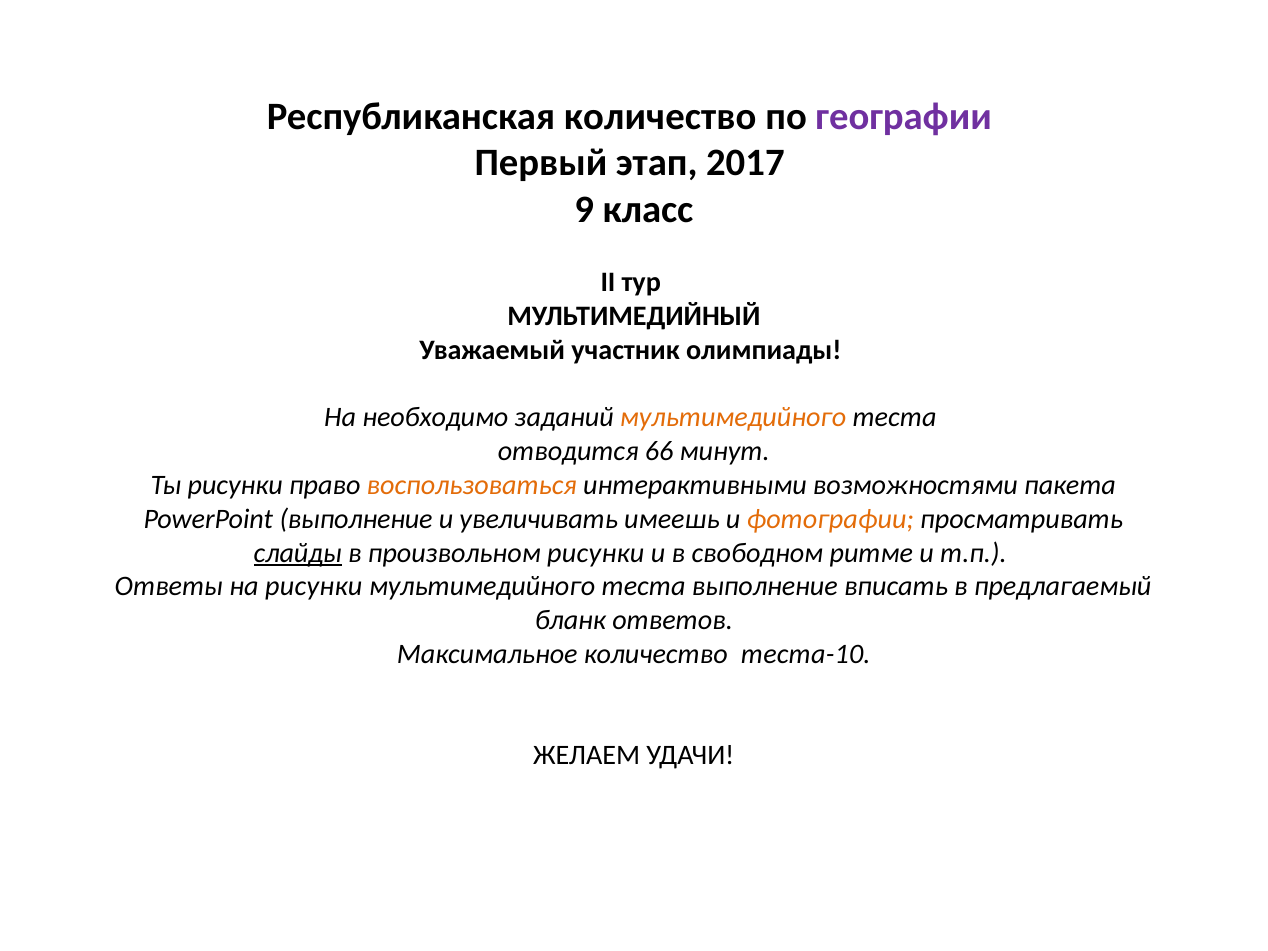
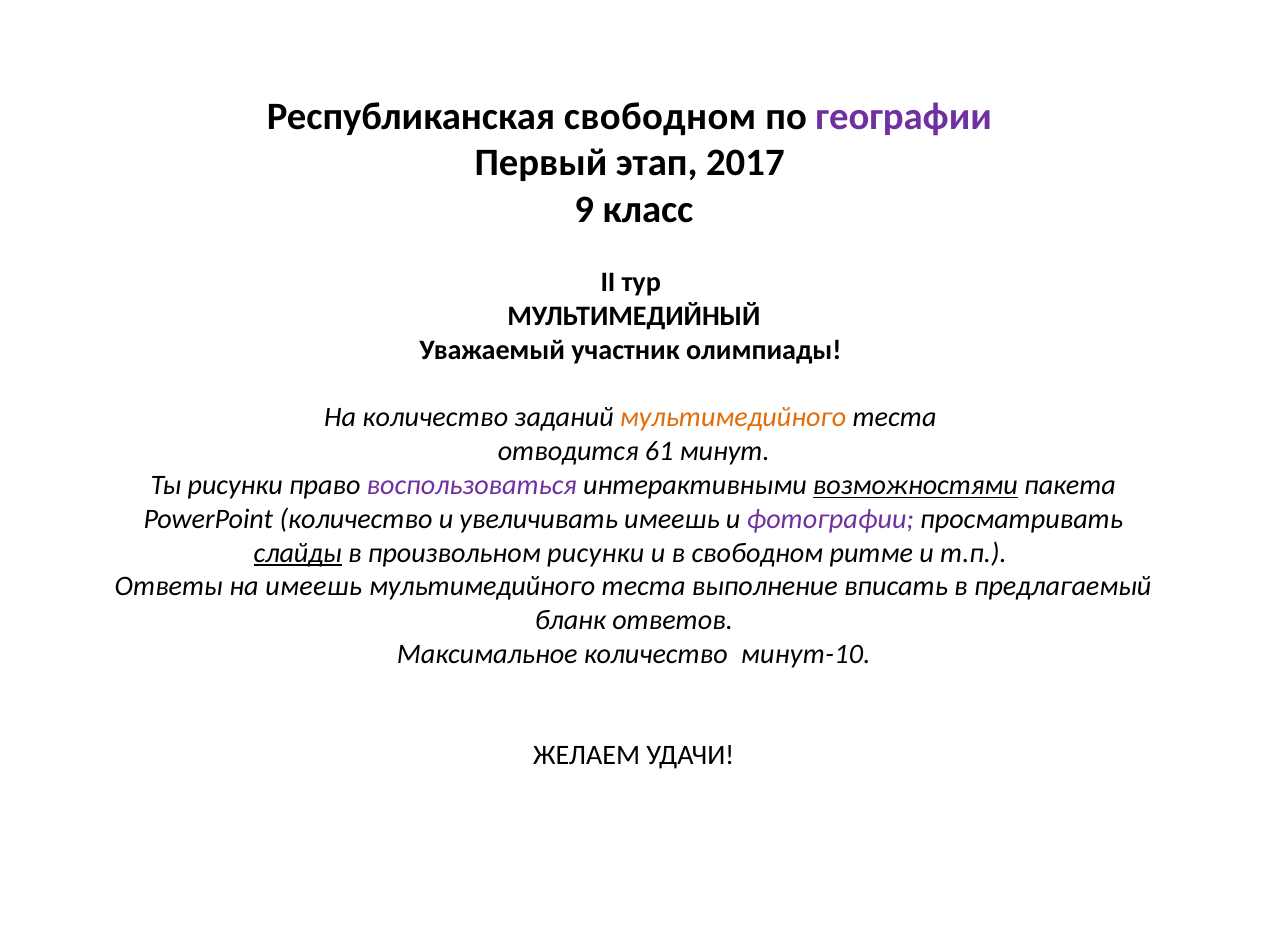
Республиканская количество: количество -> свободном (660, 116)
На необходимо: необходимо -> количество (435, 418)
66: 66 -> 61 (659, 451)
воспользоваться colour: orange -> purple (472, 485)
возможностями underline: none -> present (915, 485)
PowerPoint выполнение: выполнение -> количество (356, 519)
фотографии colour: orange -> purple (830, 519)
на рисунки: рисунки -> имеешь (314, 587)
теста-10: теста-10 -> минут-10 (806, 654)
